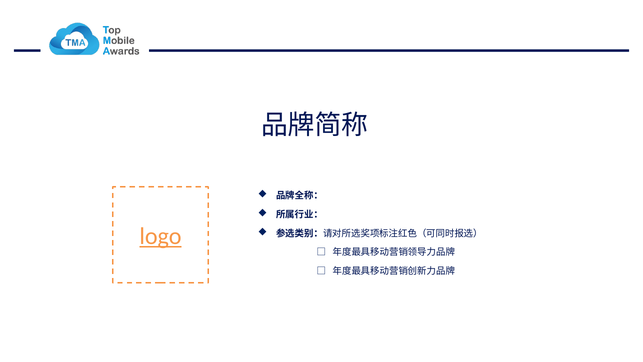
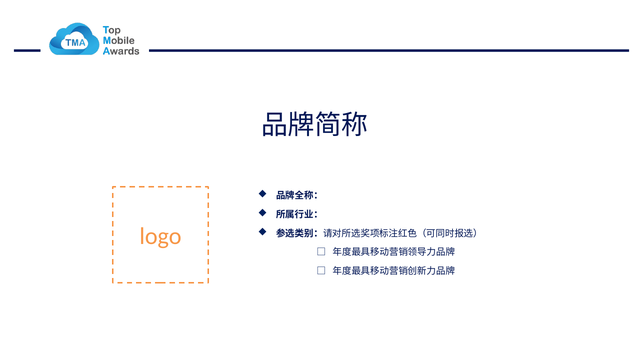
logo underline: present -> none (160, 236)
